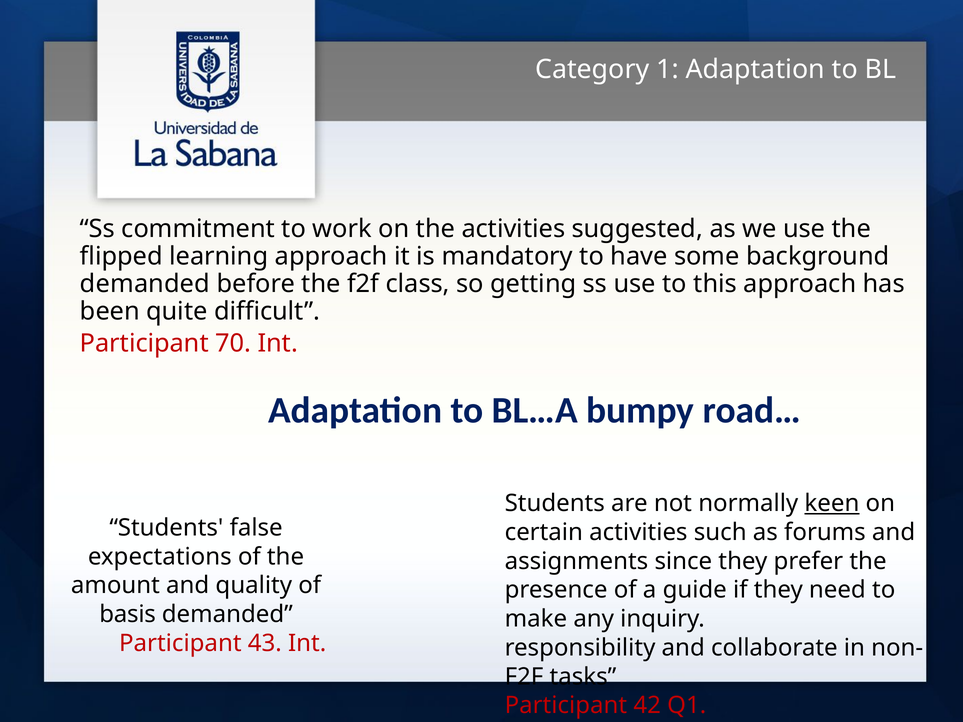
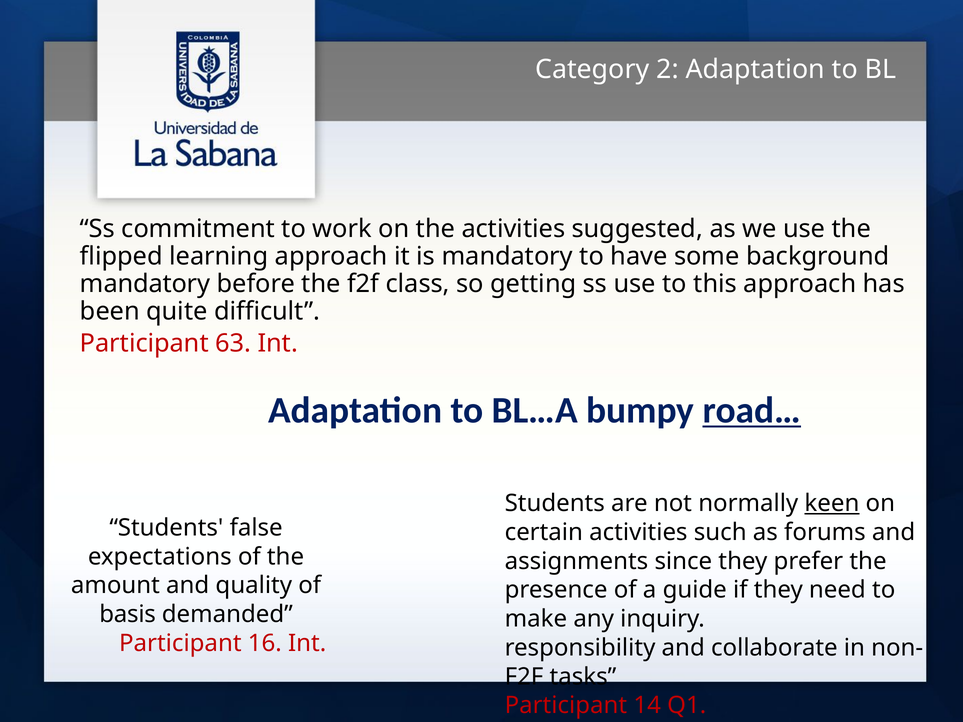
1: 1 -> 2 (668, 69)
demanded: demanded -> mandatory (145, 284)
70: 70 -> 63 (233, 344)
road… underline: none -> present (752, 410)
43: 43 -> 16 (265, 644)
42: 42 -> 14 (647, 706)
